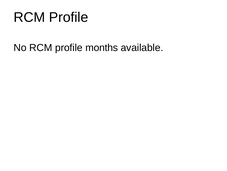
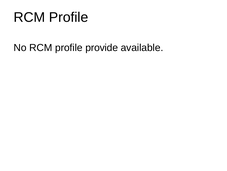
months: months -> provide (102, 48)
